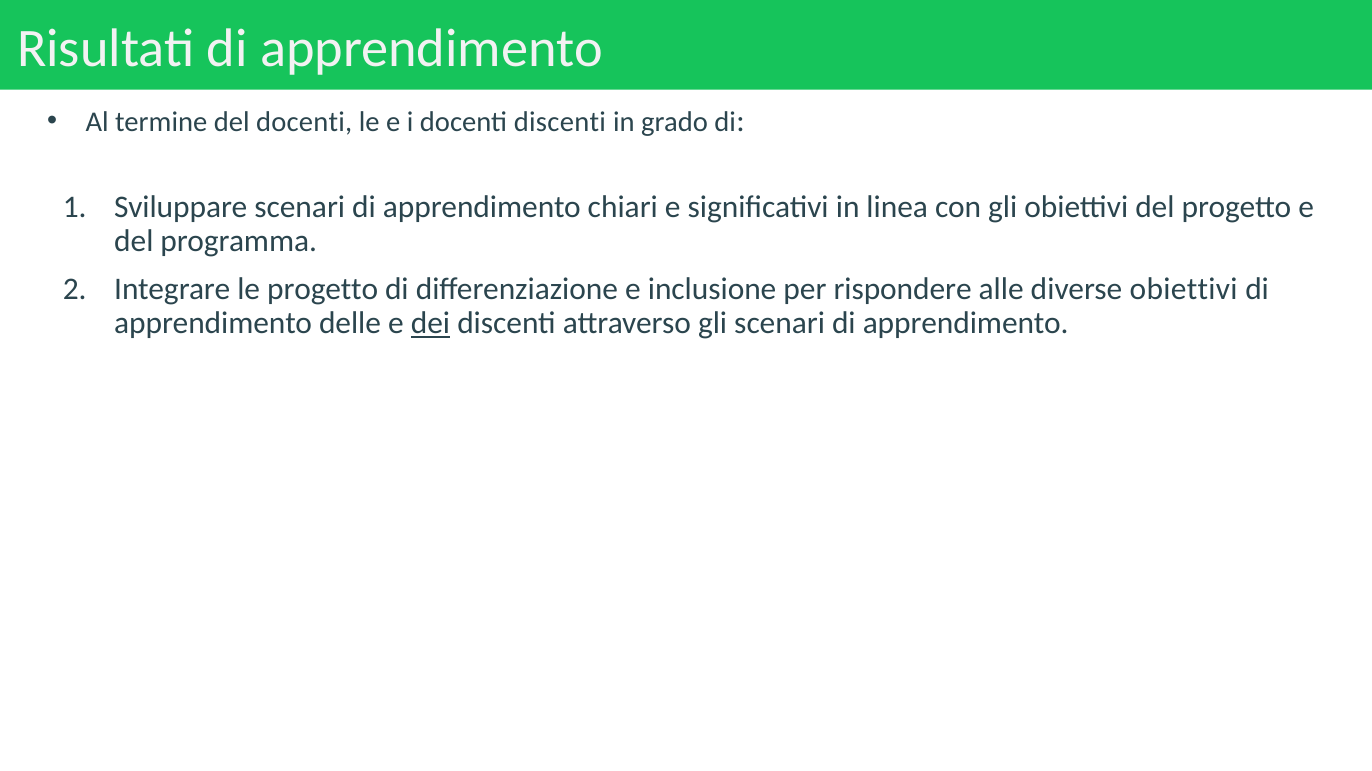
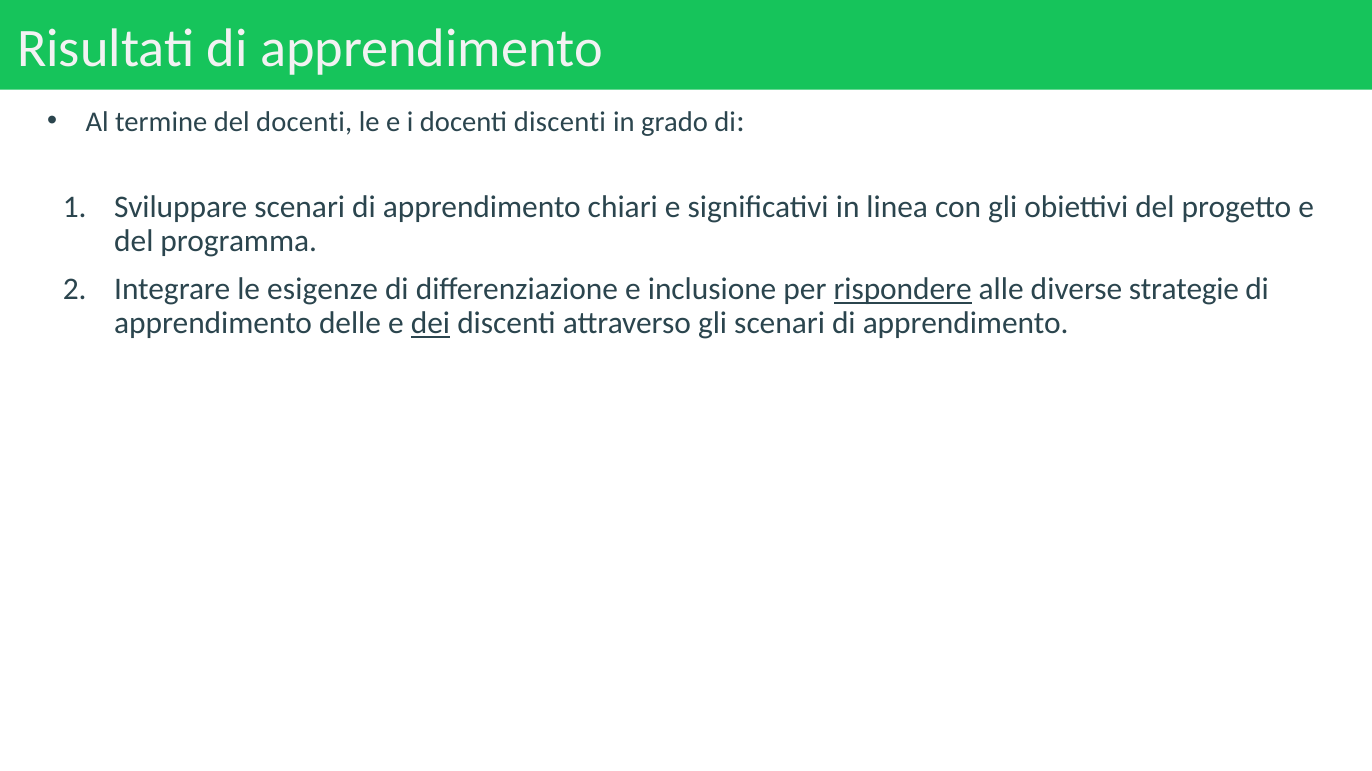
le progetto: progetto -> esigenze (323, 290)
rispondere underline: none -> present (903, 290)
diverse obiettivi: obiettivi -> strategie (1184, 290)
